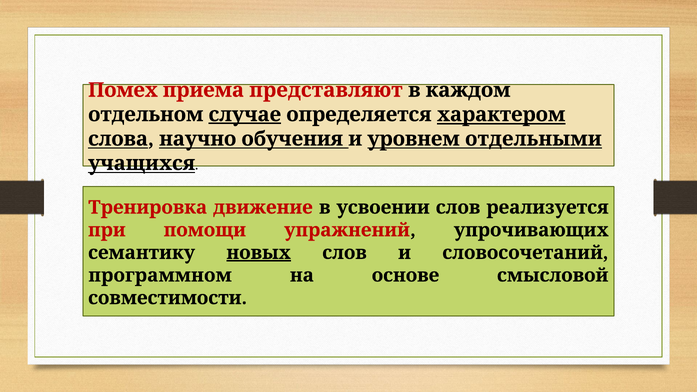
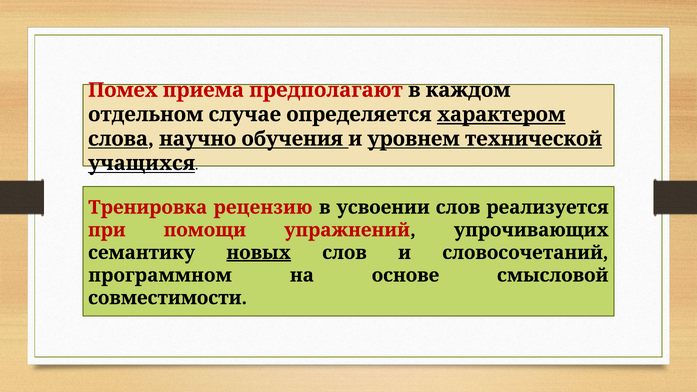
представляют: представляют -> предполагают (326, 90)
случае underline: present -> none (245, 114)
отдельными: отдельными -> технической (534, 139)
движение: движение -> рецензию (263, 207)
